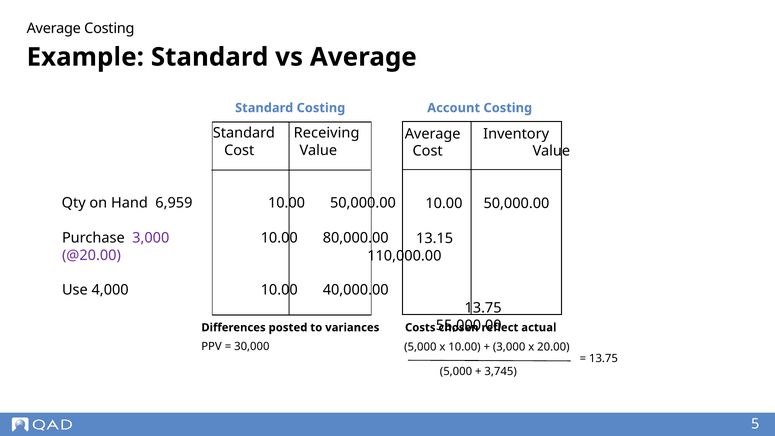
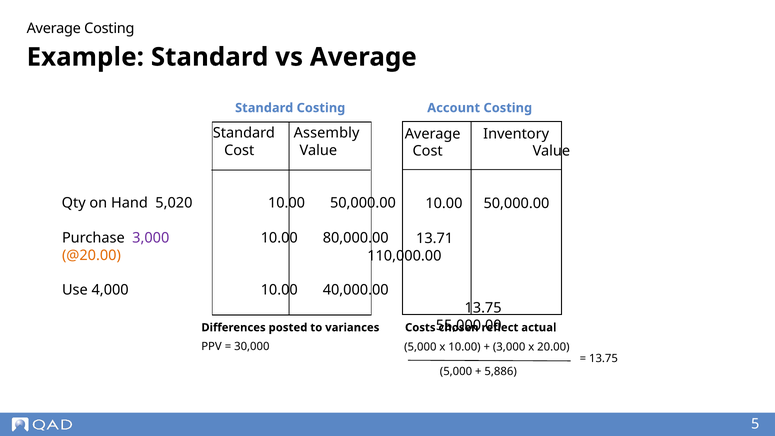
Receiving: Receiving -> Assembly (327, 133)
6,959: 6,959 -> 5,020 (174, 203)
13.15: 13.15 -> 13.71 (435, 238)
@20.00 colour: purple -> orange (91, 255)
3,745: 3,745 -> 5,886 (501, 371)
